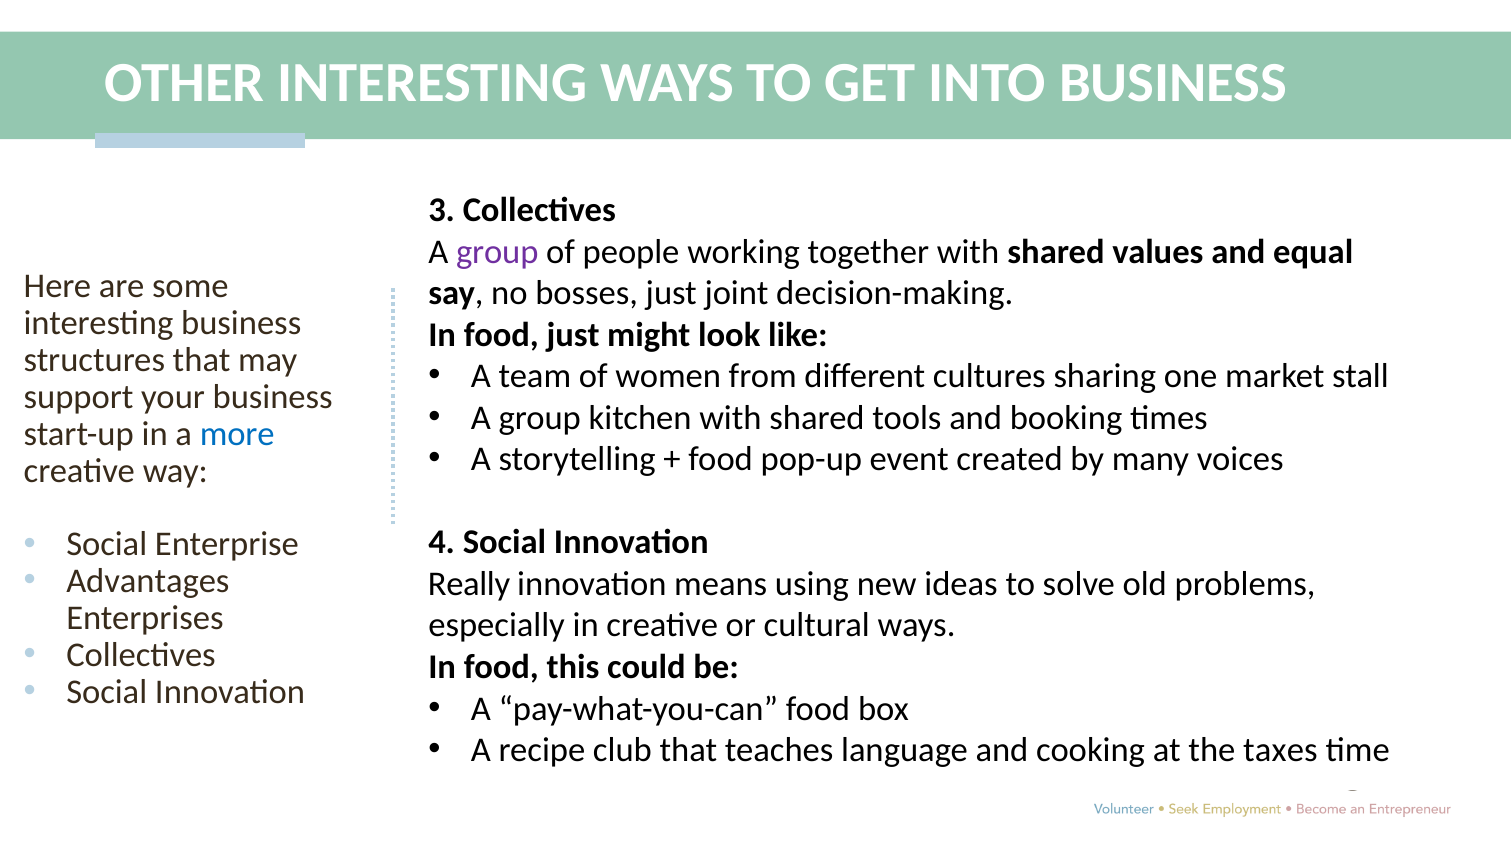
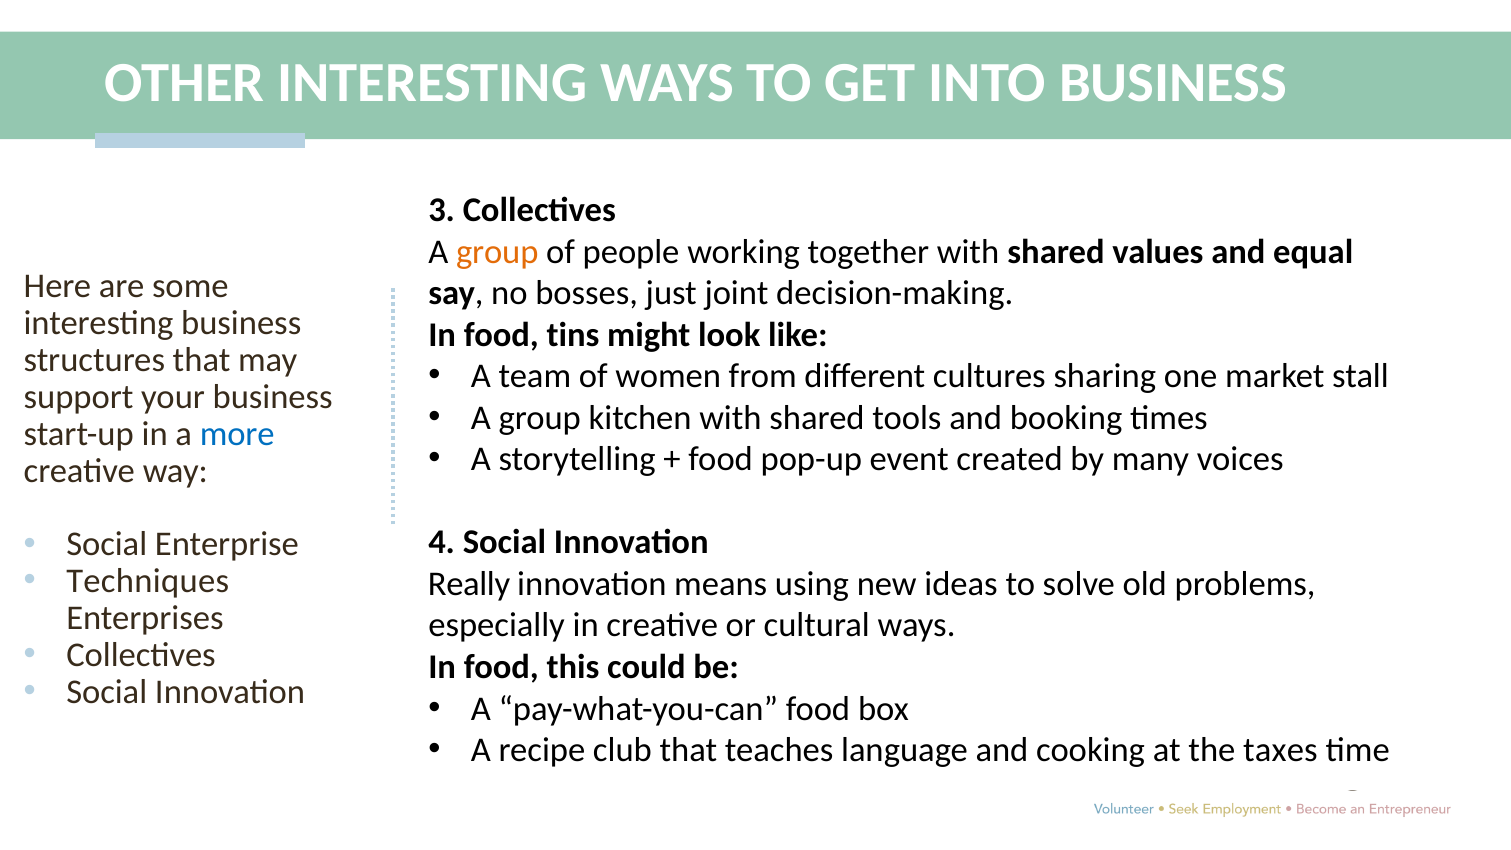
group colour: purple -> orange (497, 252)
food just: just -> tins (573, 335)
Advantages: Advantages -> Techniques (148, 581)
